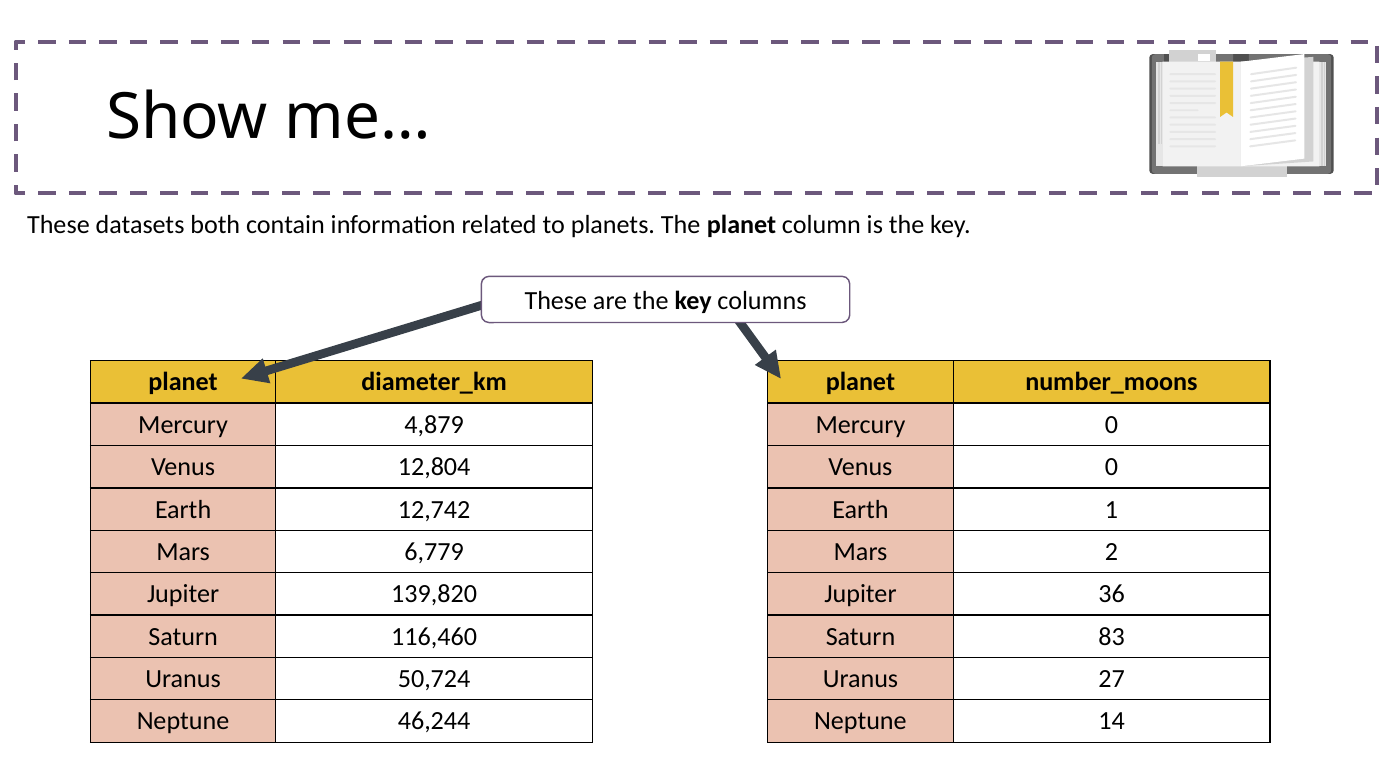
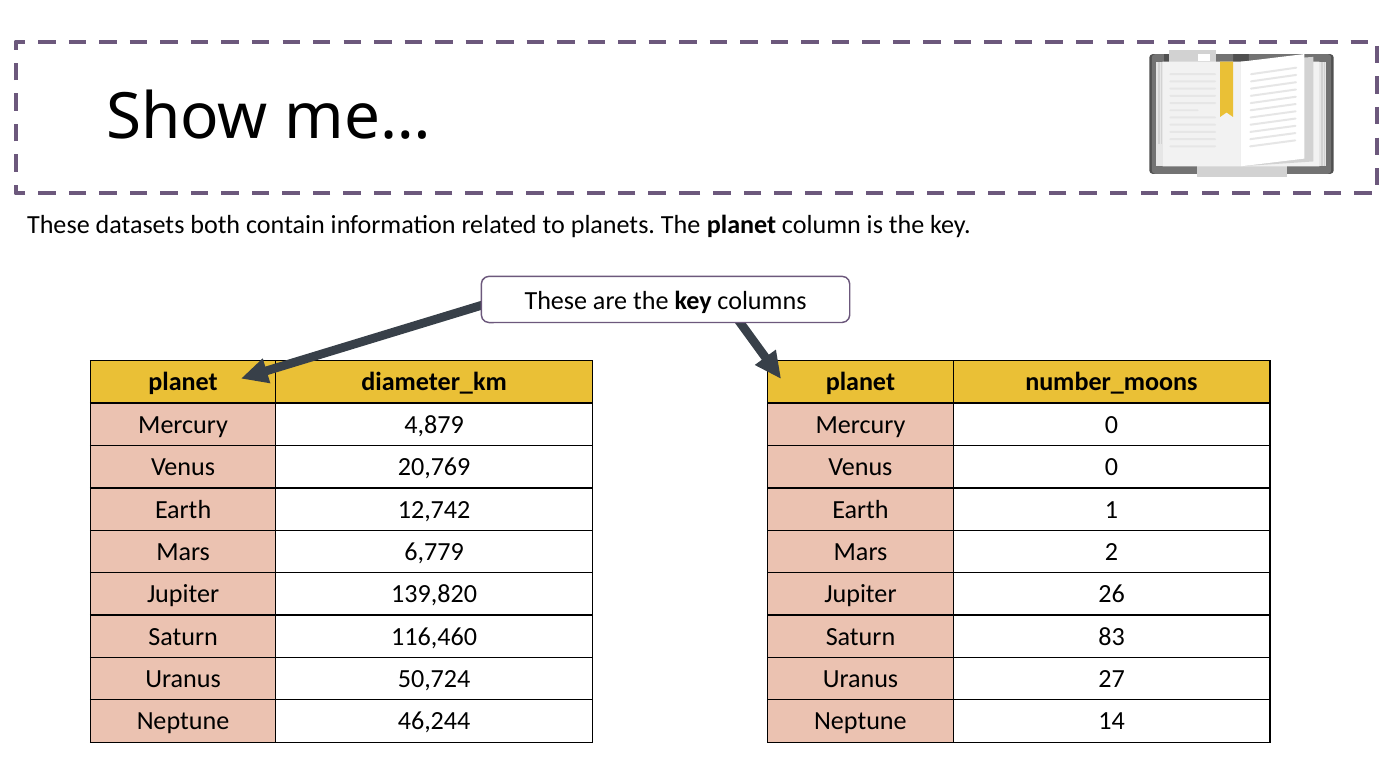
12,804: 12,804 -> 20,769 (434, 467)
36: 36 -> 26 (1112, 594)
